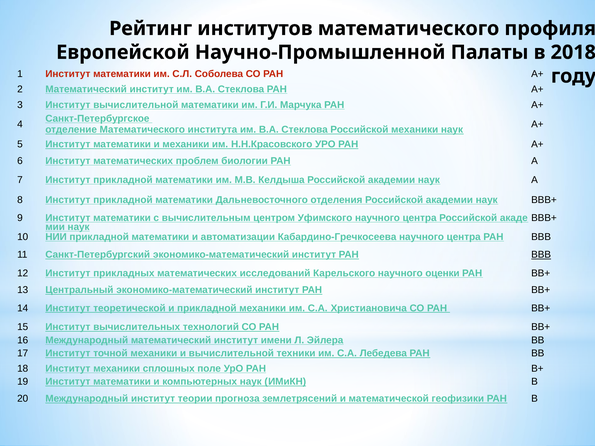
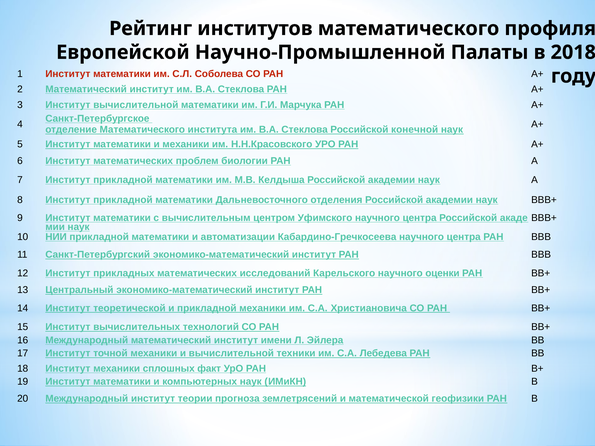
Российской механики: механики -> конечной (415, 130)
ВВВ underline: present -> none (541, 255)
поле: поле -> факт (209, 369)
